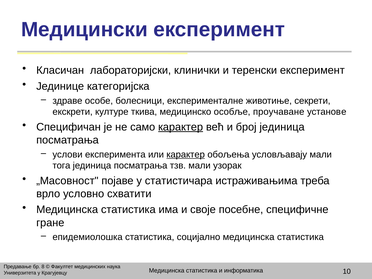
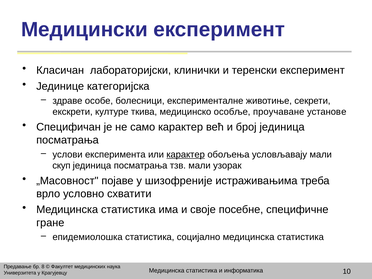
карактер underline: present -> none (181, 127)
тога: тога -> скуп (61, 166)
статистичара: статистичара -> шизофреније (179, 181)
